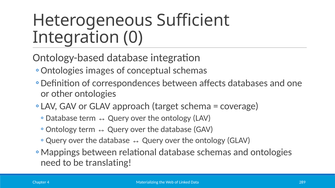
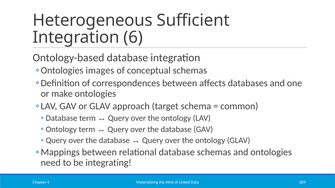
0: 0 -> 6 (133, 38)
other: other -> make (62, 94)
coverage: coverage -> common (239, 107)
translating: translating -> integrating (109, 163)
